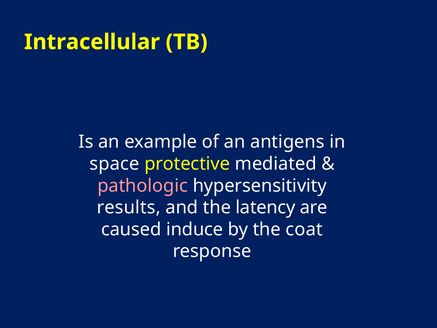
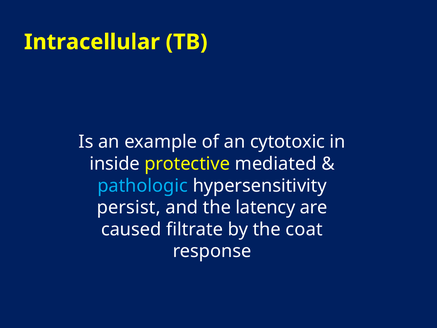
antigens: antigens -> cytotoxic (288, 142)
space: space -> inside (115, 164)
pathologic colour: pink -> light blue (143, 186)
results: results -> persist (129, 207)
induce: induce -> filtrate (195, 229)
